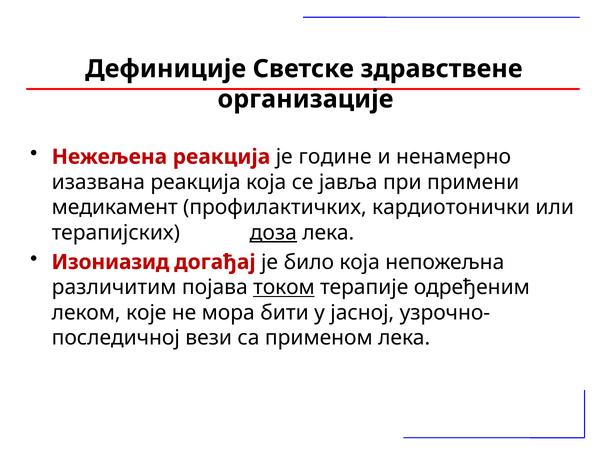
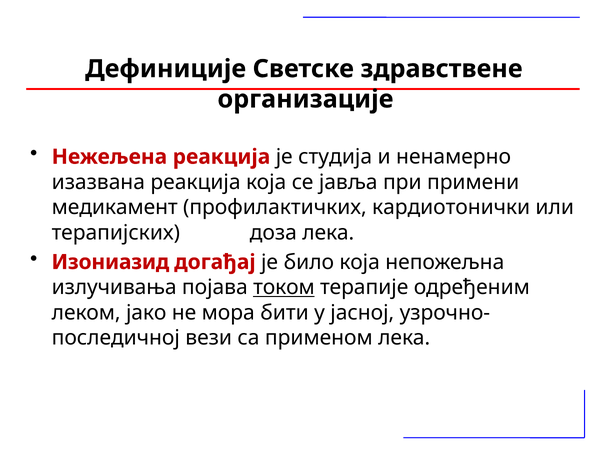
године: године -> студија (335, 157)
доза underline: present -> none (273, 232)
различитим: различитим -> излучивања (114, 287)
које: које -> јако (146, 312)
